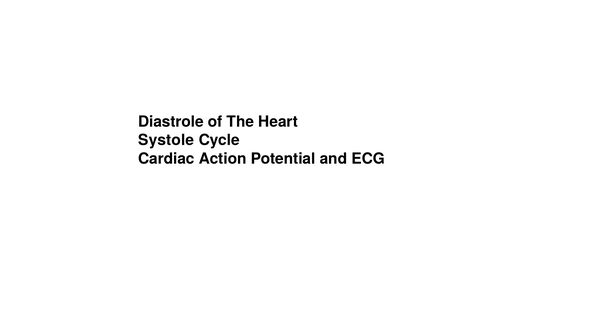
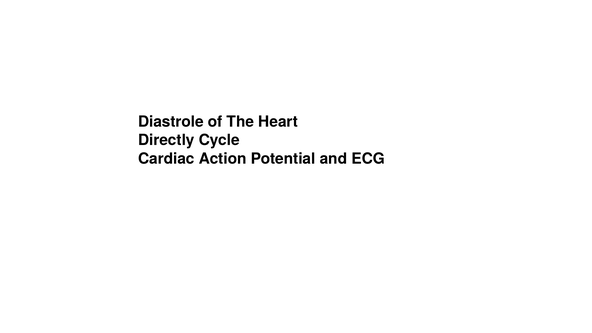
Systole: Systole -> Directly (166, 140)
